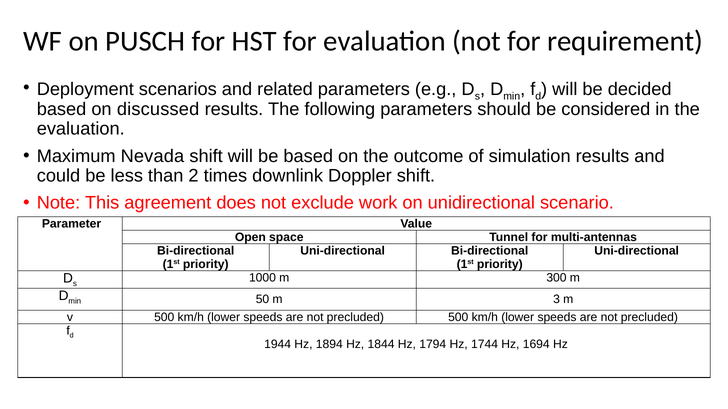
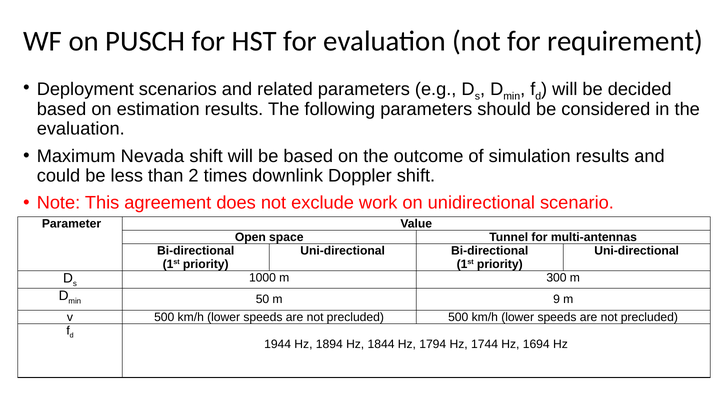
discussed: discussed -> estimation (158, 109)
3: 3 -> 9 (557, 300)
